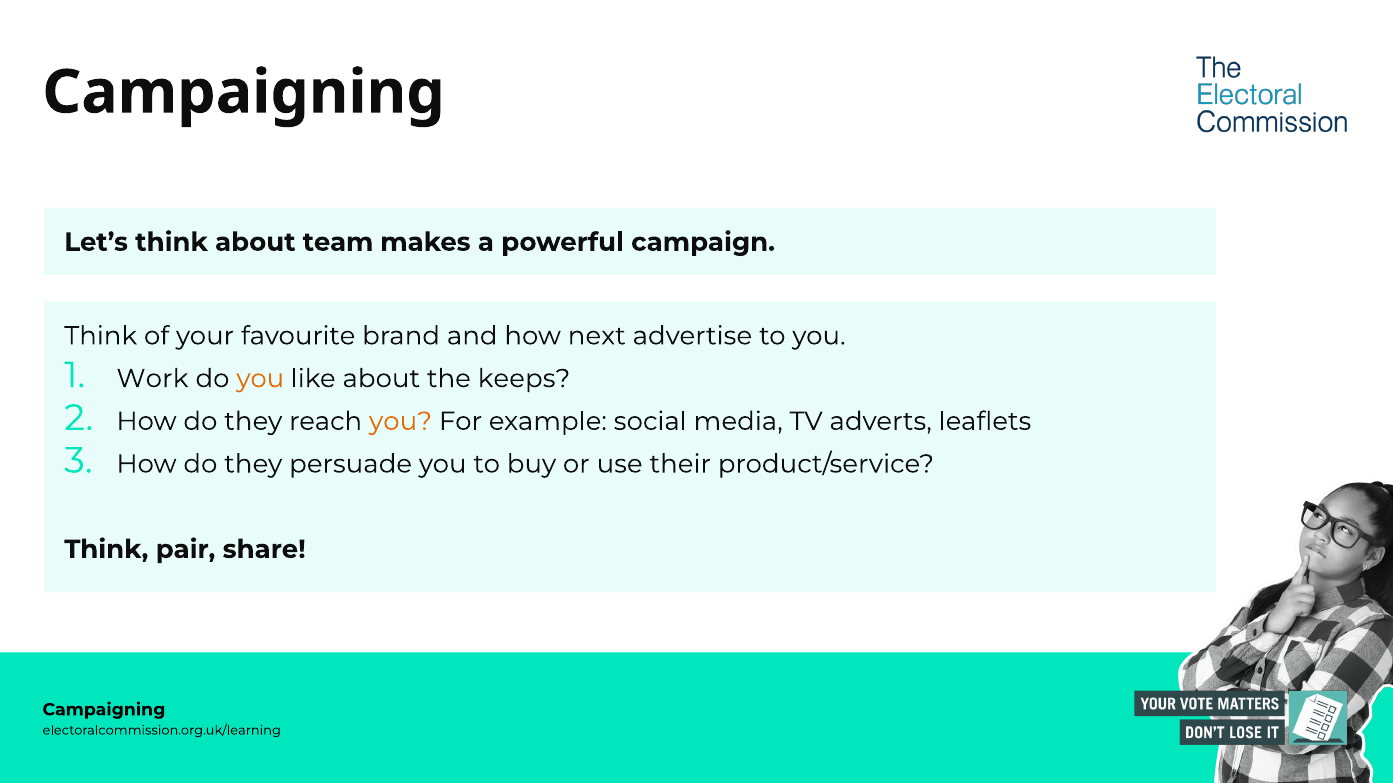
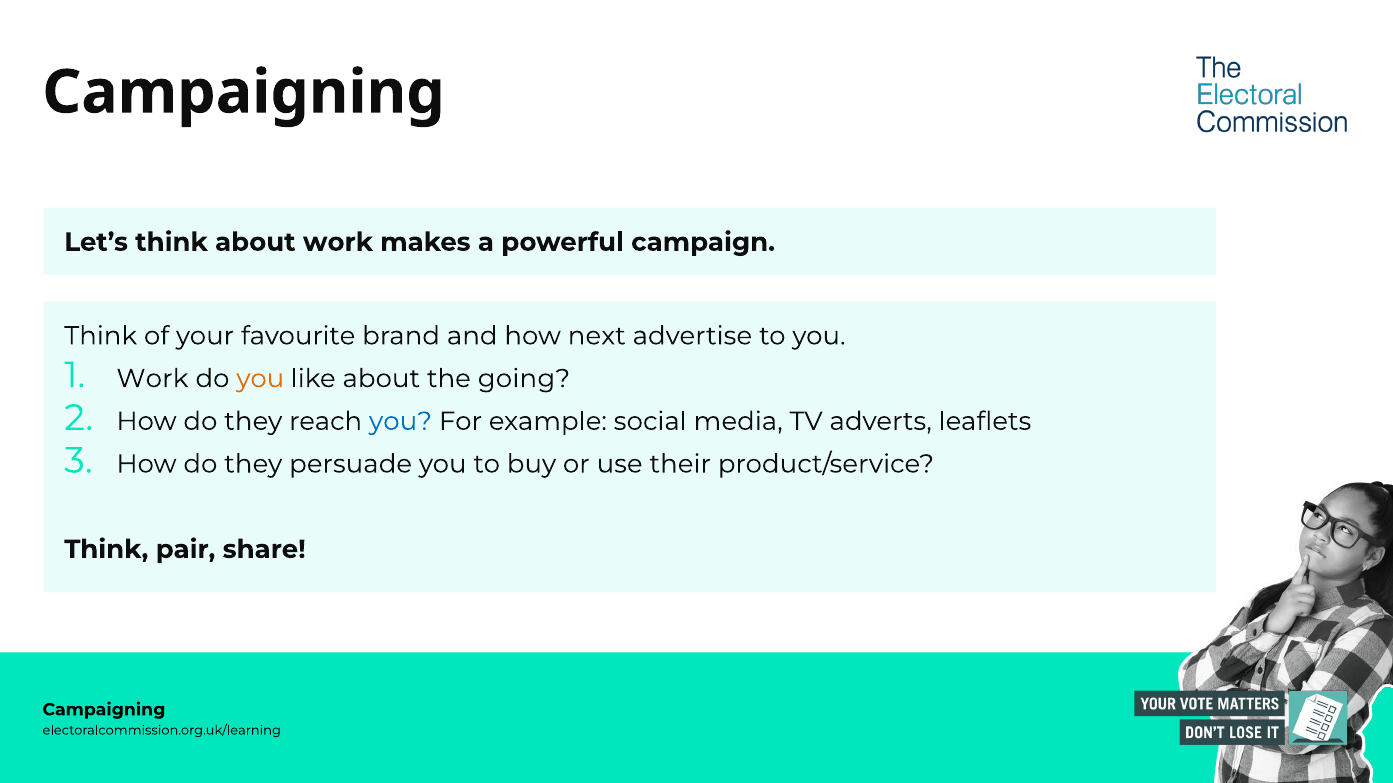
about team: team -> work (338, 242)
keeps: keeps -> going (524, 379)
you colour: orange -> blue (401, 422)
